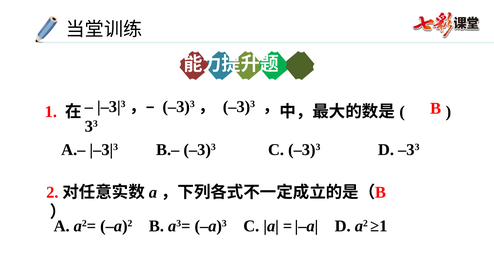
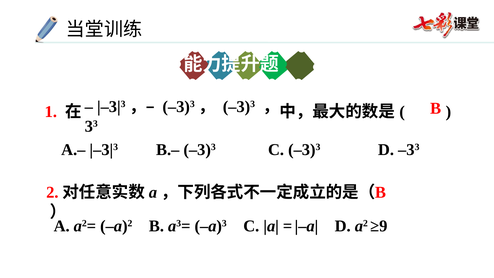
≥1: ≥1 -> ≥9 (379, 226)
